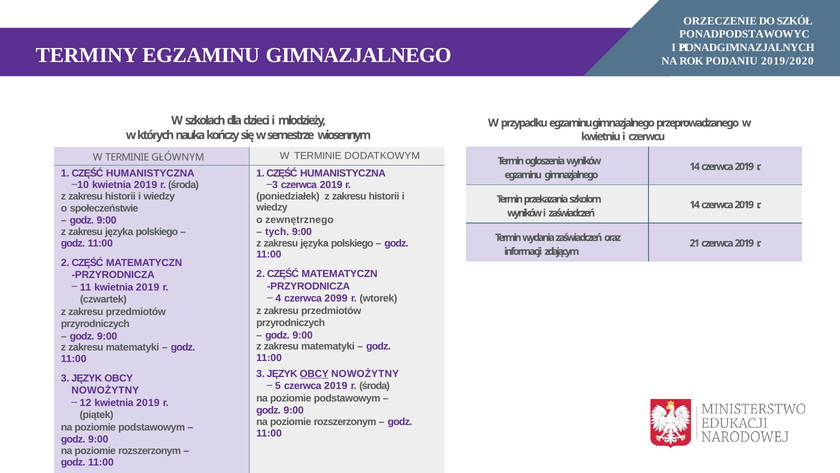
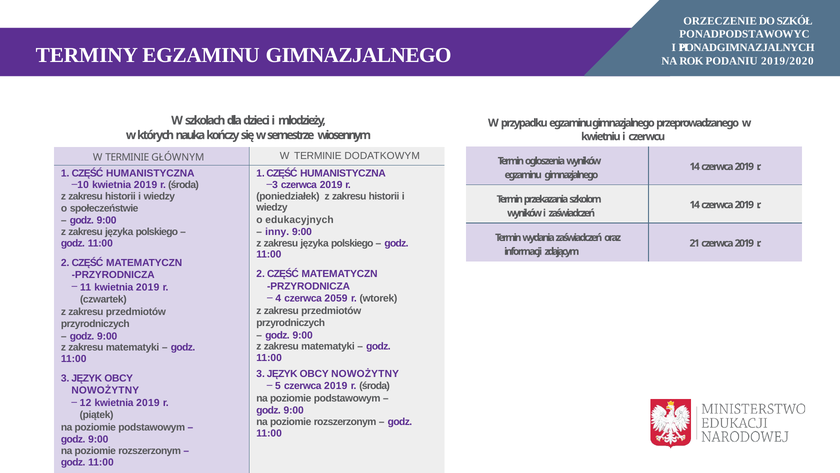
zewnętrznego: zewnętrznego -> edukacyjnych (299, 220)
tych: tych -> inny (277, 232)
2099: 2099 -> 2059 (336, 298)
OBCY underline: present -> none (314, 374)
